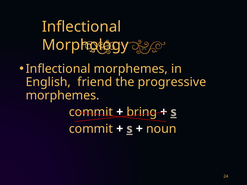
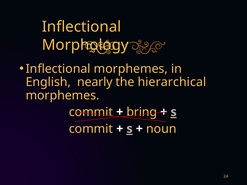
friend: friend -> nearly (95, 82)
progressive: progressive -> hierarchical (172, 82)
